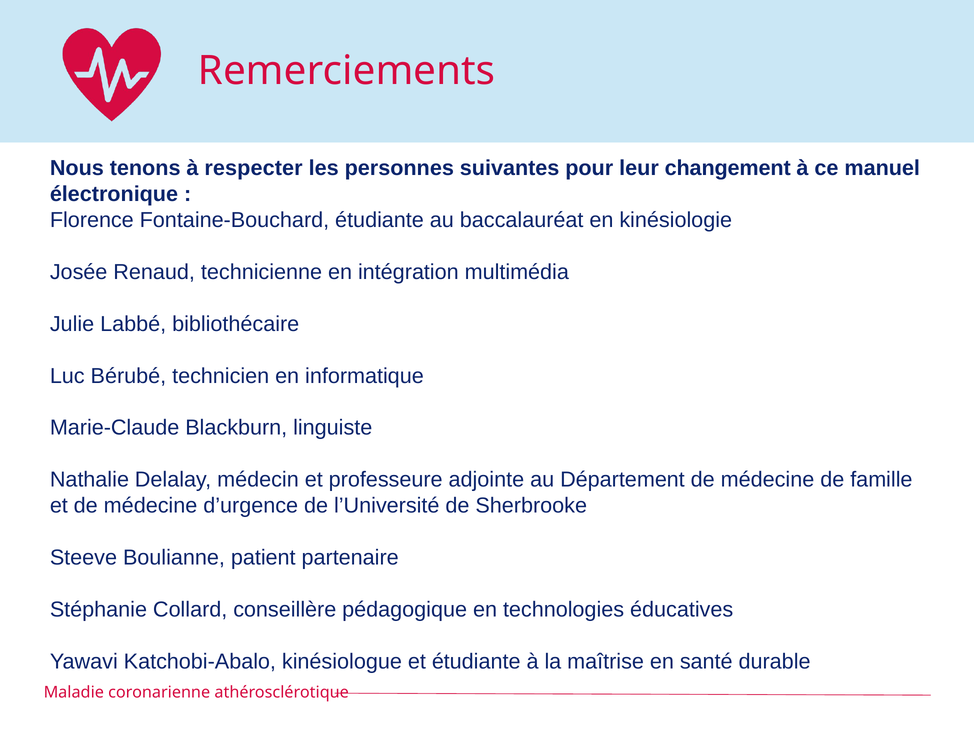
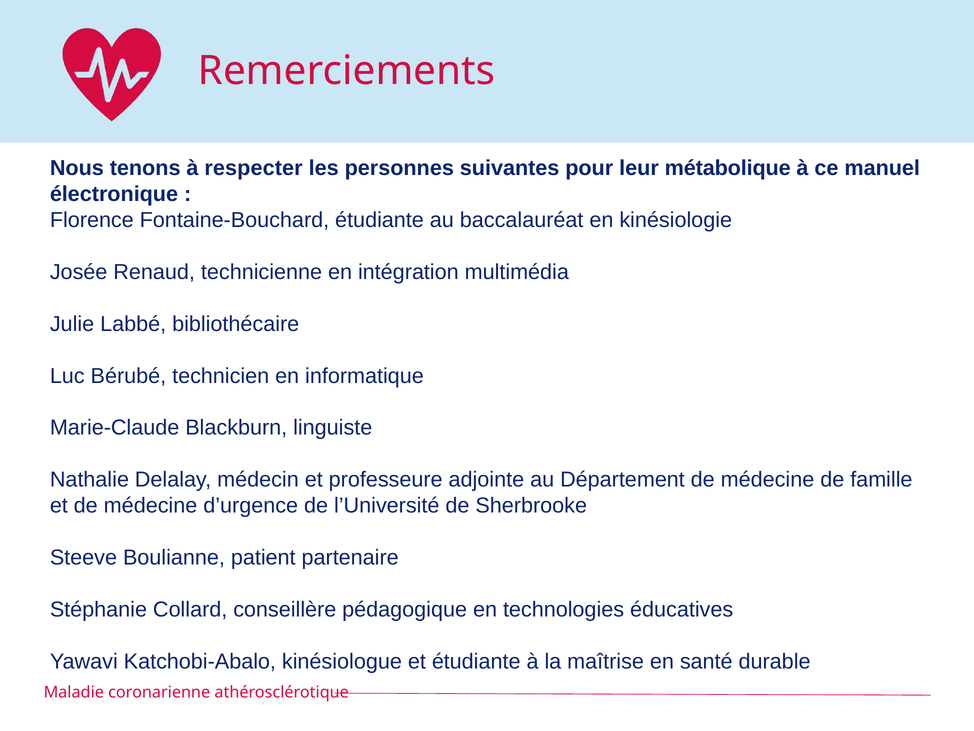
changement: changement -> métabolique (728, 168)
